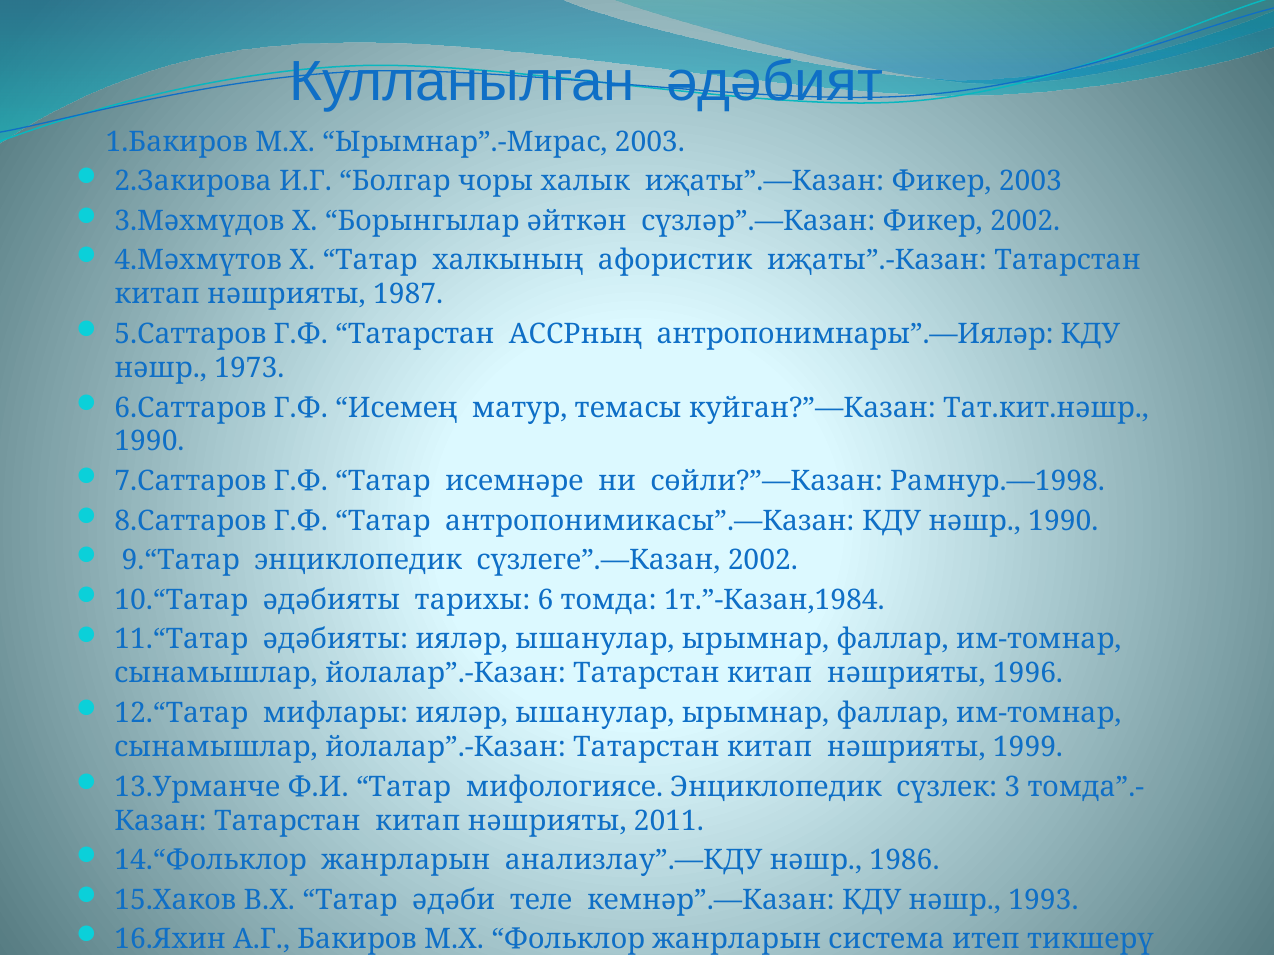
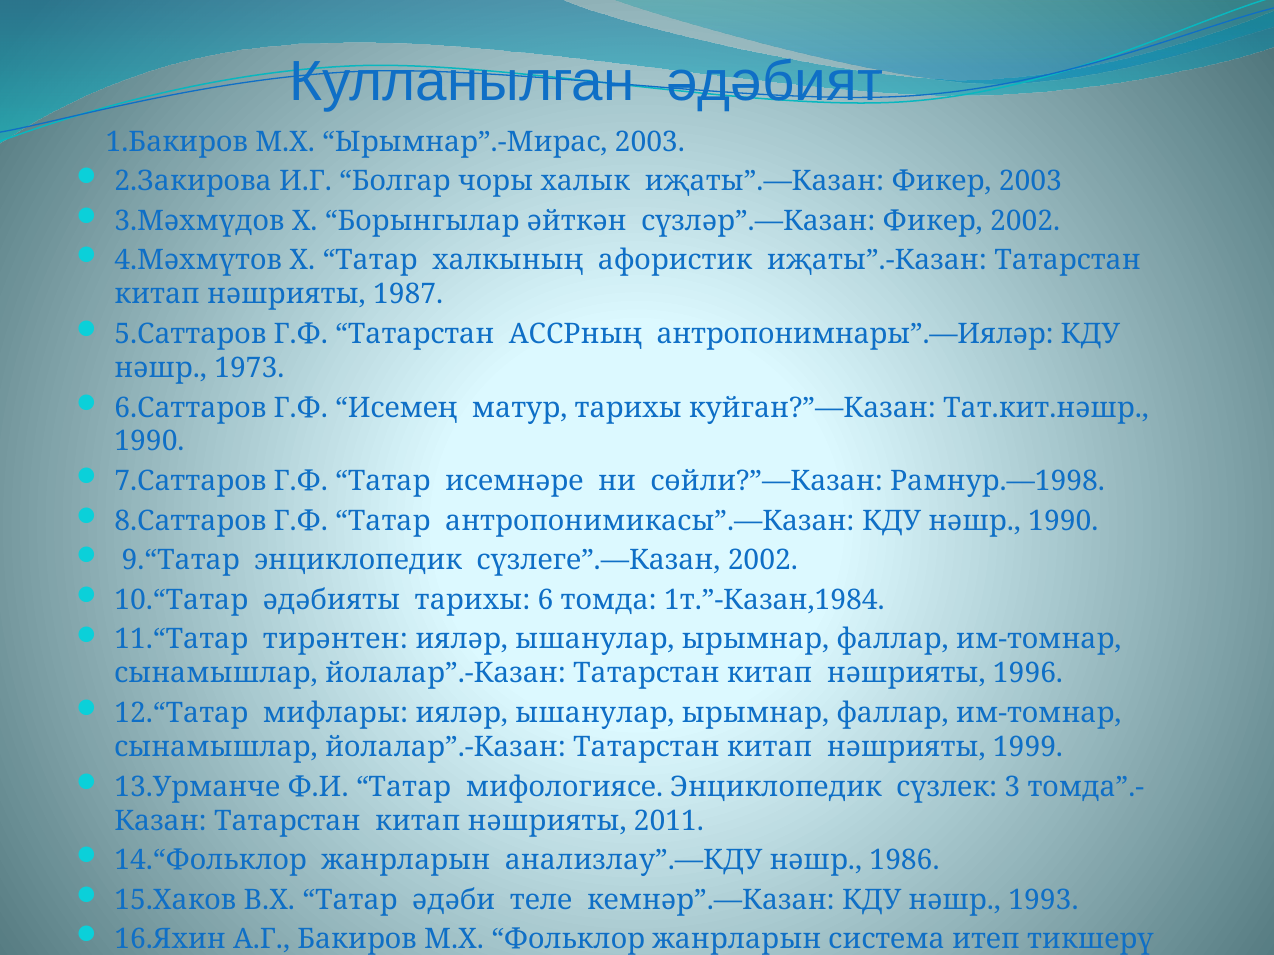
матур темасы: темасы -> тарихы (628, 408)
11.“Татар әдәбияты: әдәбияты -> тирәнтен (335, 640)
